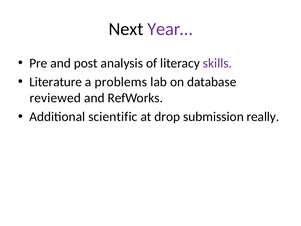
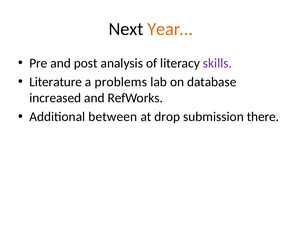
Year… colour: purple -> orange (170, 29)
reviewed: reviewed -> increased (55, 98)
scientific: scientific -> between (113, 117)
really: really -> there (263, 117)
